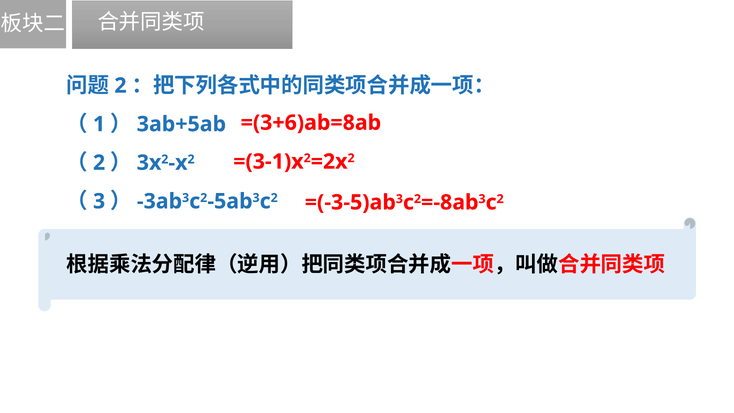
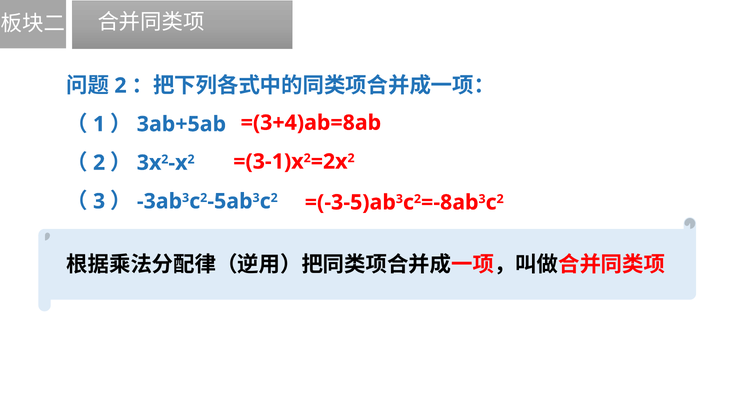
=(3+6)ab=8ab: =(3+6)ab=8ab -> =(3+4)ab=8ab (311, 123)
